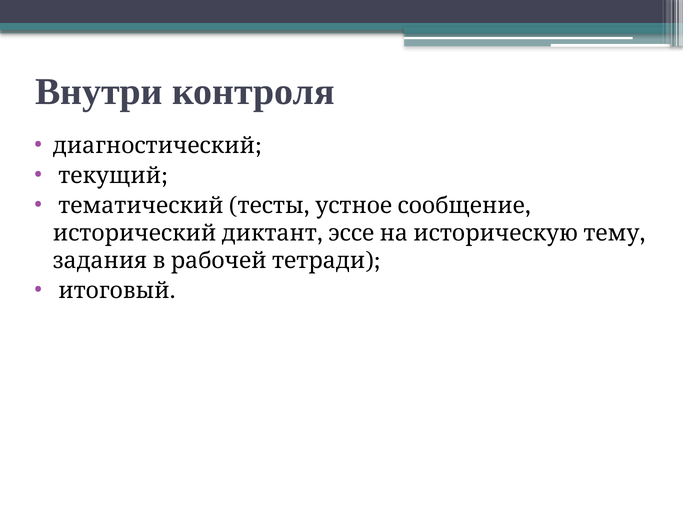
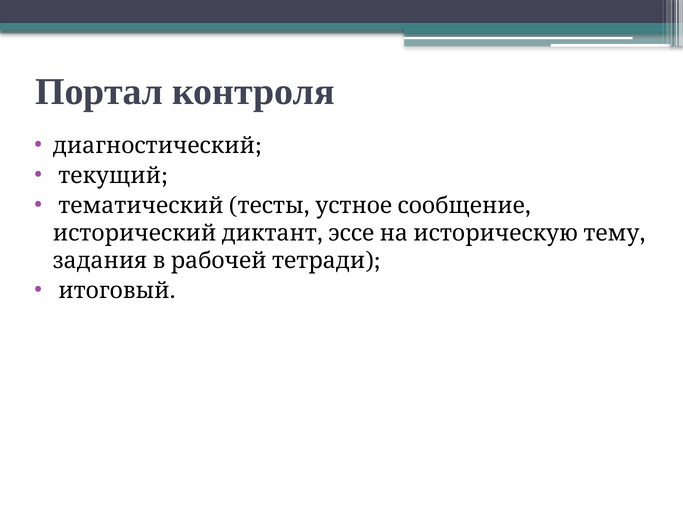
Внутри: Внутри -> Портал (99, 92)
